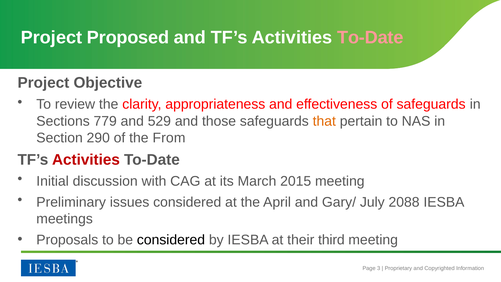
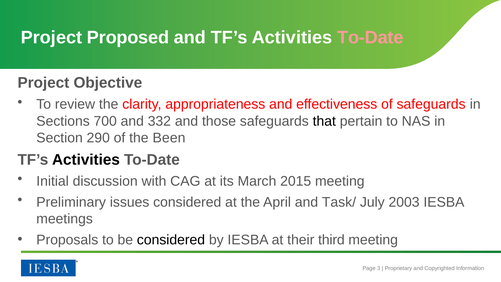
779: 779 -> 700 (105, 121)
529: 529 -> 332 (159, 121)
that colour: orange -> black (324, 121)
From: From -> Been (169, 138)
Activities colour: red -> black (86, 160)
Gary/: Gary/ -> Task/ (339, 202)
2088: 2088 -> 2003 (404, 202)
